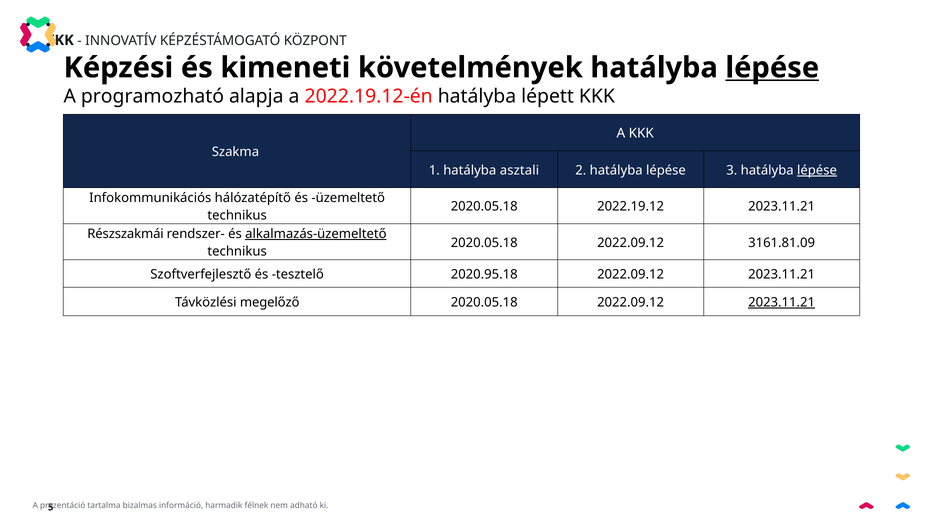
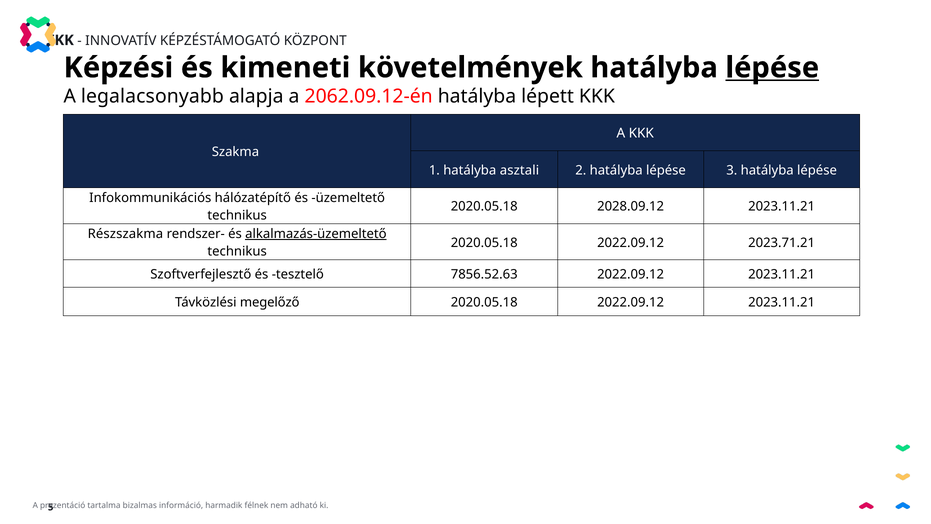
programozható: programozható -> legalacsonyabb (152, 96)
2022.19.12-én: 2022.19.12-én -> 2062.09.12-én (369, 96)
lépése underline: present -> none (817, 170)
2022.19.12: 2022.19.12 -> 2028.09.12 (631, 207)
Részszakmái: Részszakmái -> Részszakma (125, 234)
3161.81.09: 3161.81.09 -> 2023.71.21 (782, 243)
2020.95.18: 2020.95.18 -> 7856.52.63 (484, 274)
2023.11.21 underline: present -> none (782, 302)
